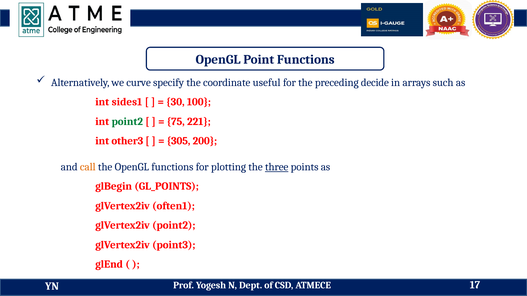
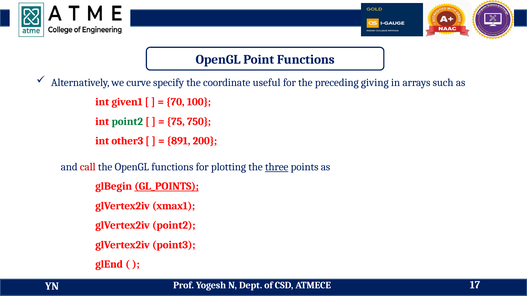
decide: decide -> giving (375, 83)
sides1: sides1 -> given1 (127, 102)
30: 30 -> 70 (175, 102)
221: 221 -> 750 (199, 122)
305: 305 -> 891 (179, 141)
call colour: orange -> red (88, 167)
GL_POINTS underline: none -> present (167, 187)
often1: often1 -> xmax1 (174, 206)
